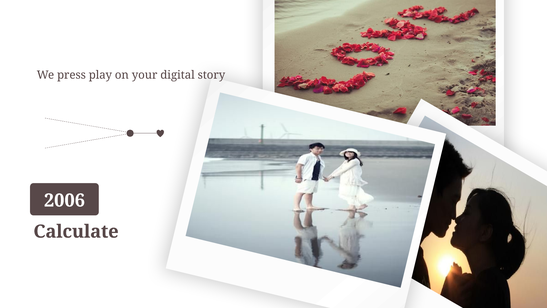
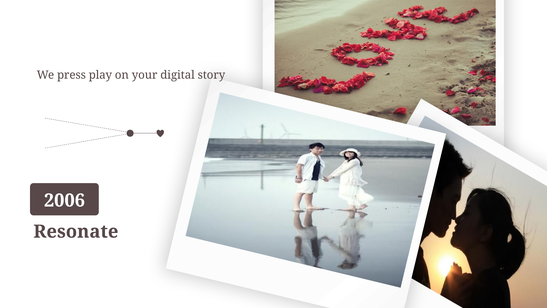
Calculate: Calculate -> Resonate (76, 231)
